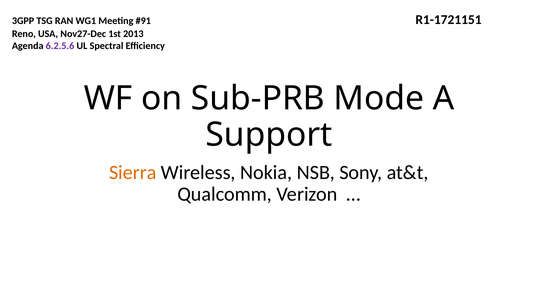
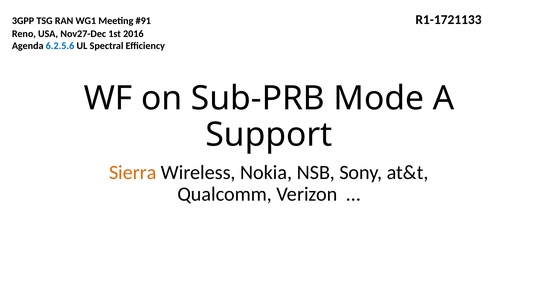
R1-1721151: R1-1721151 -> R1-1721133 (449, 20)
2013: 2013 -> 2016 (133, 34)
6.2.5.6 colour: purple -> blue (60, 46)
